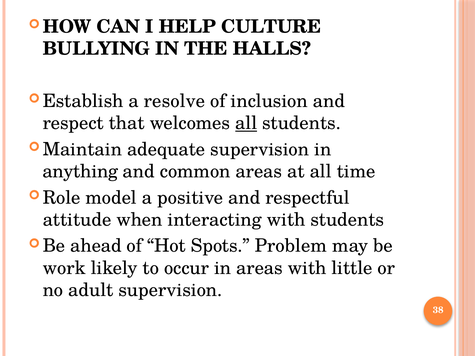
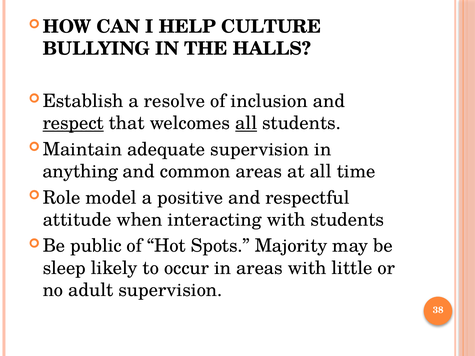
respect underline: none -> present (73, 123)
ahead: ahead -> public (96, 246)
Problem: Problem -> Majority (291, 246)
work: work -> sleep (64, 268)
